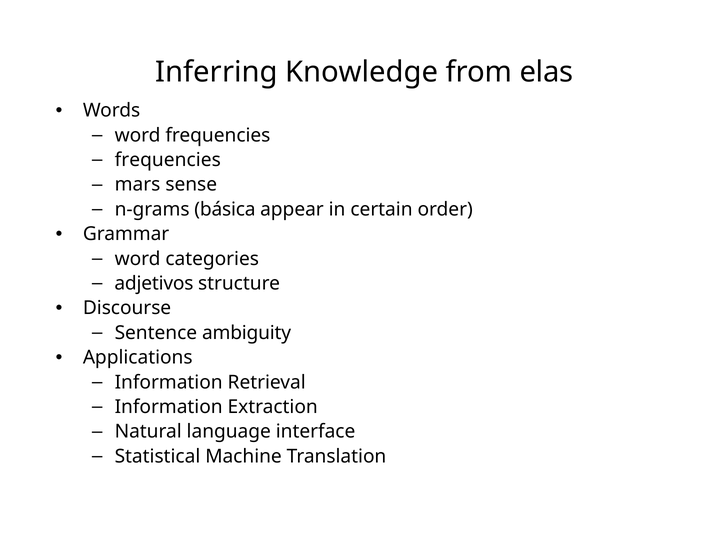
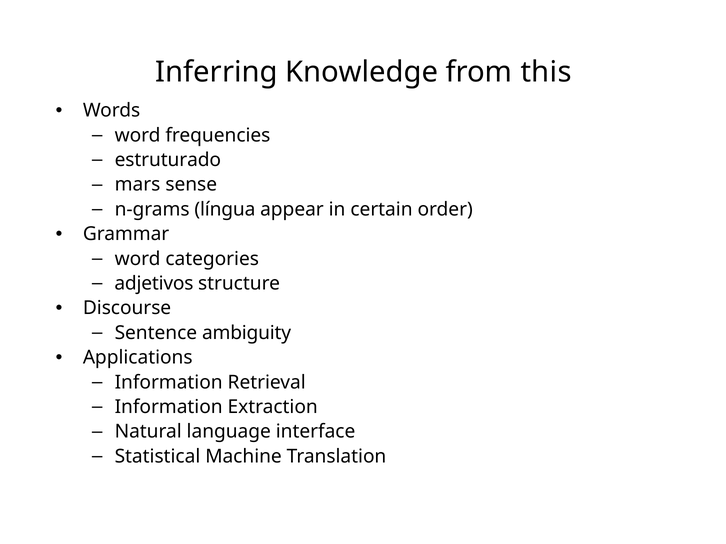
elas: elas -> this (546, 72)
frequencies: frequencies -> estruturado (168, 160)
básica: básica -> língua (225, 210)
